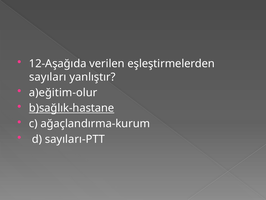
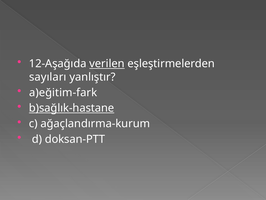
verilen underline: none -> present (107, 64)
a)eğitim-olur: a)eğitim-olur -> a)eğitim-fark (63, 92)
sayıları-PTT: sayıları-PTT -> doksan-PTT (75, 139)
